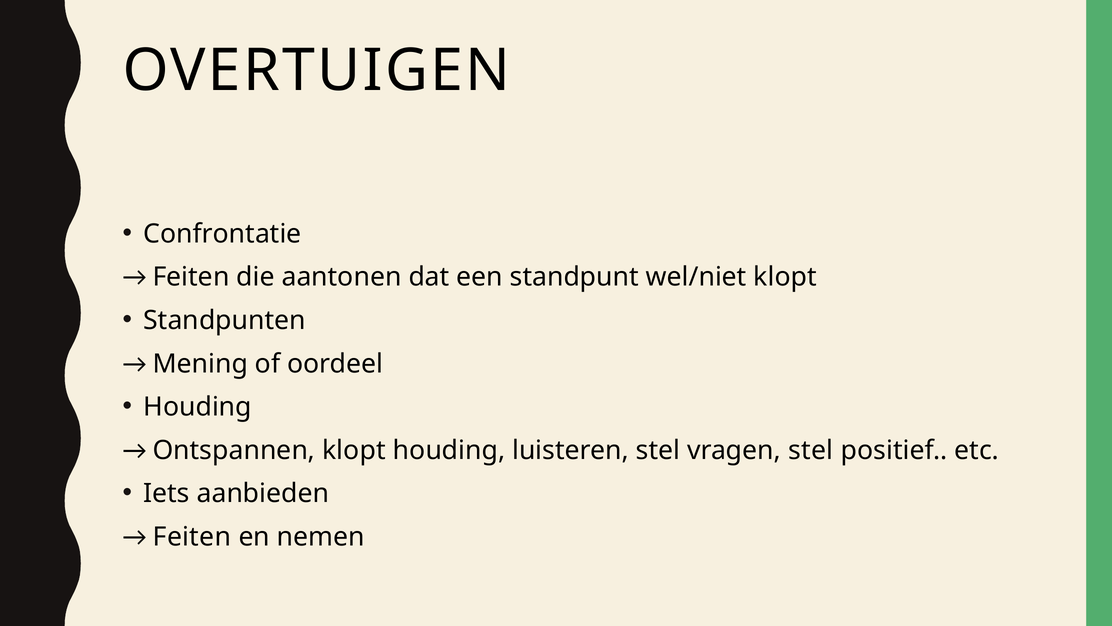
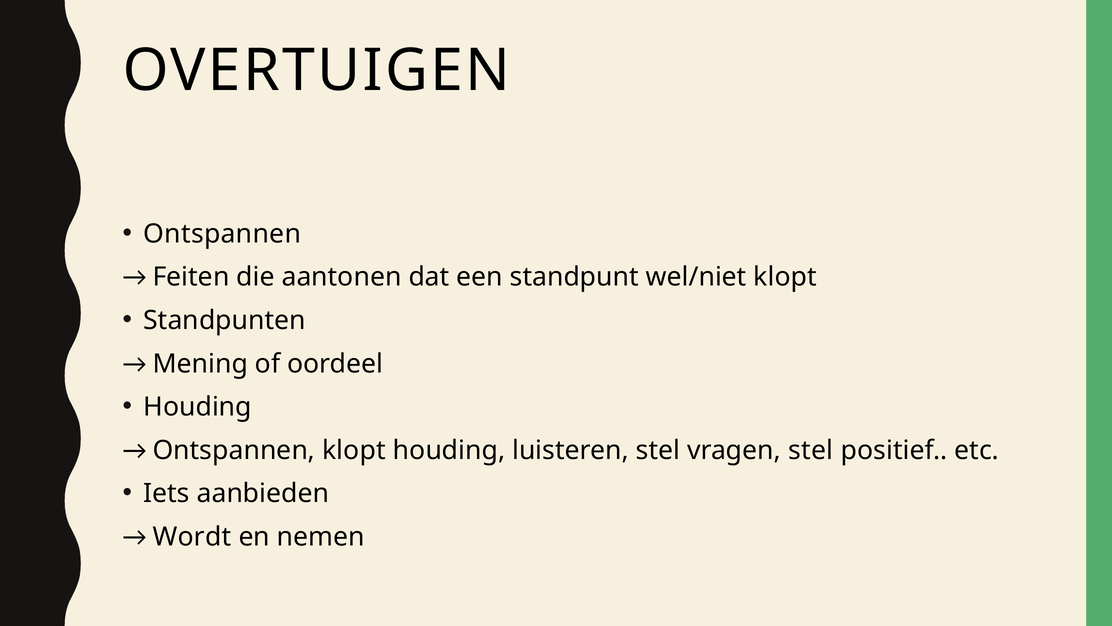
Confrontatie: Confrontatie -> Ontspannen (222, 234)
Feiten: Feiten -> Wordt (192, 536)
